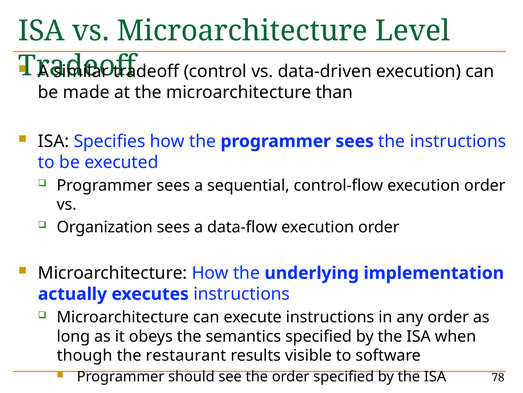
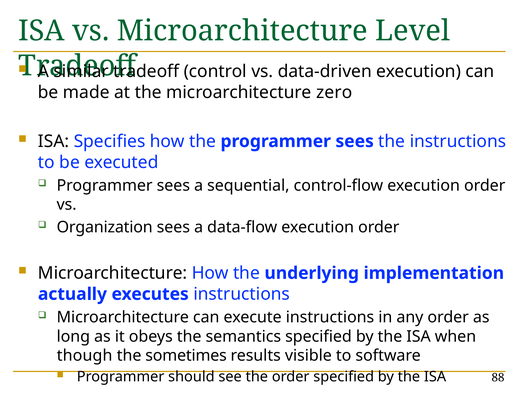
than: than -> zero (334, 92)
restaurant: restaurant -> sometimes (186, 355)
78: 78 -> 88 (498, 377)
